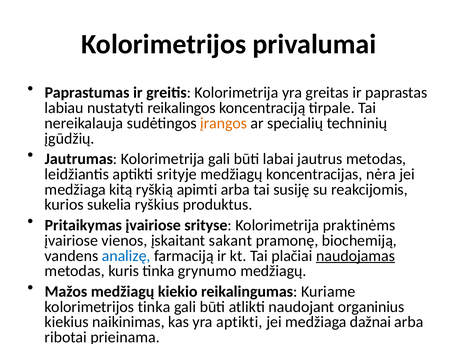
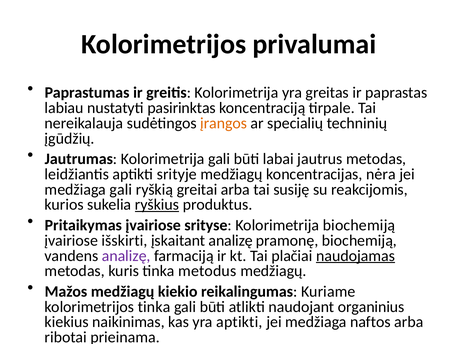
reikalingos: reikalingos -> pasirinktas (182, 108)
medžiaga kitą: kitą -> gali (121, 189)
apimti: apimti -> greitai (197, 189)
ryškius underline: none -> present (157, 204)
Kolorimetrija praktinėms: praktinėms -> biochemiją (359, 225)
vienos: vienos -> išskirti (125, 240)
įskaitant sakant: sakant -> analizę (231, 240)
analizę colour: blue -> purple (126, 255)
grynumo: grynumo -> metodus (207, 271)
dažnai: dažnai -> naftos (370, 322)
